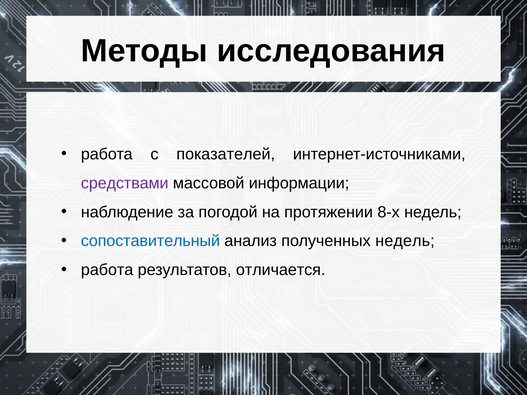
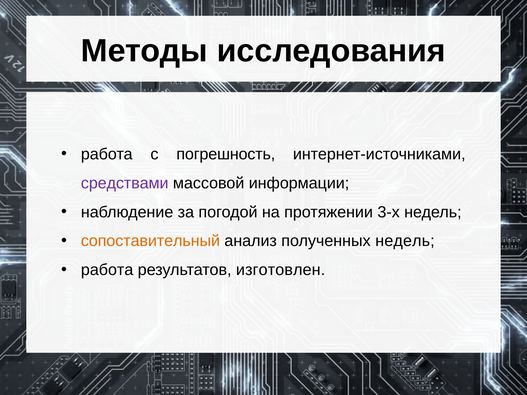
показателей: показателей -> погрешность (226, 154)
8-х: 8-х -> 3-х (389, 212)
сопоставительный colour: blue -> orange (150, 241)
отличается: отличается -> изготовлен (281, 270)
